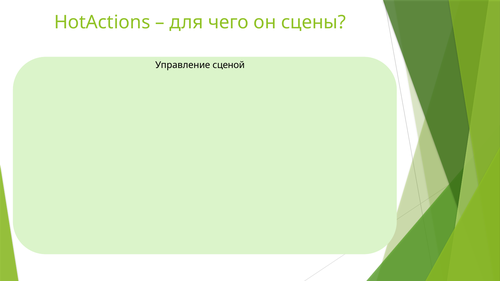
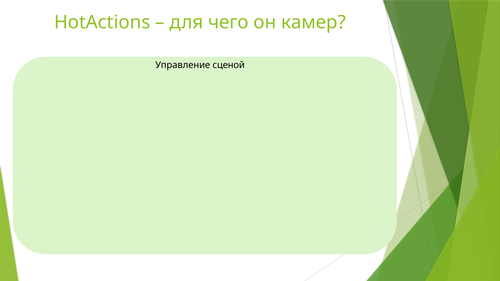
сцены: сцены -> камер (313, 22)
